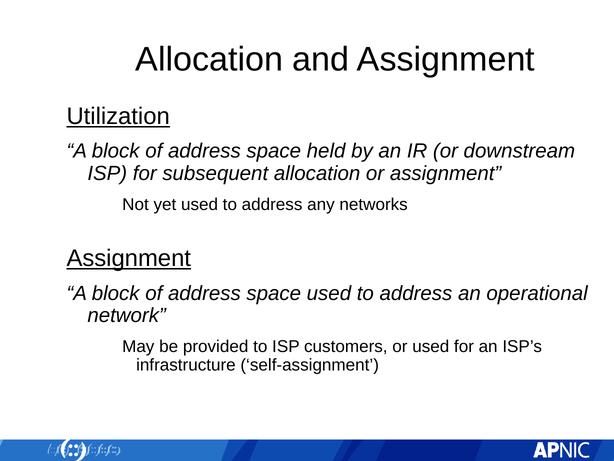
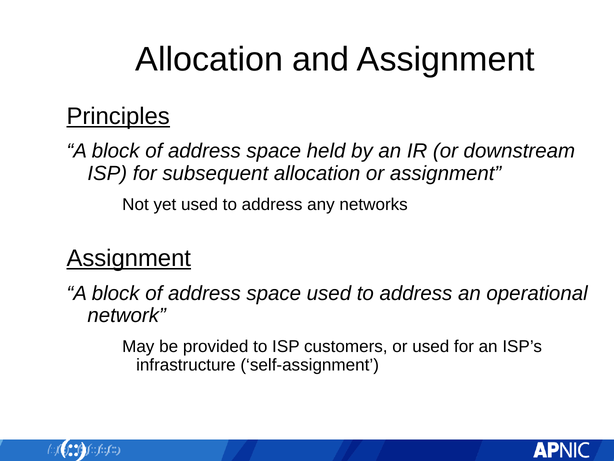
Utilization: Utilization -> Principles (118, 116)
